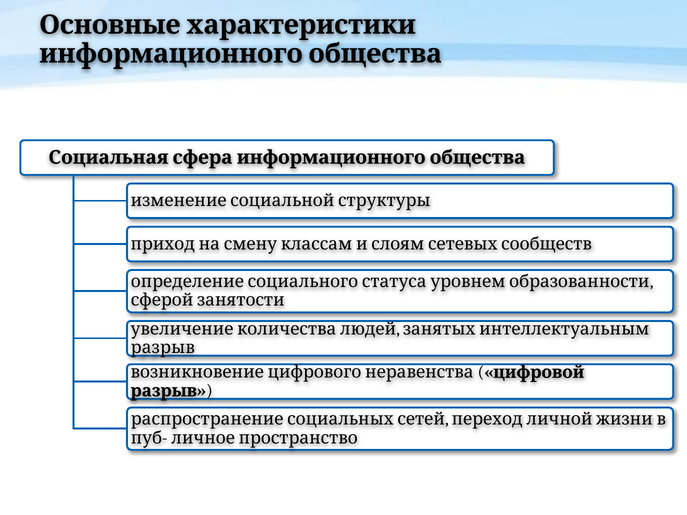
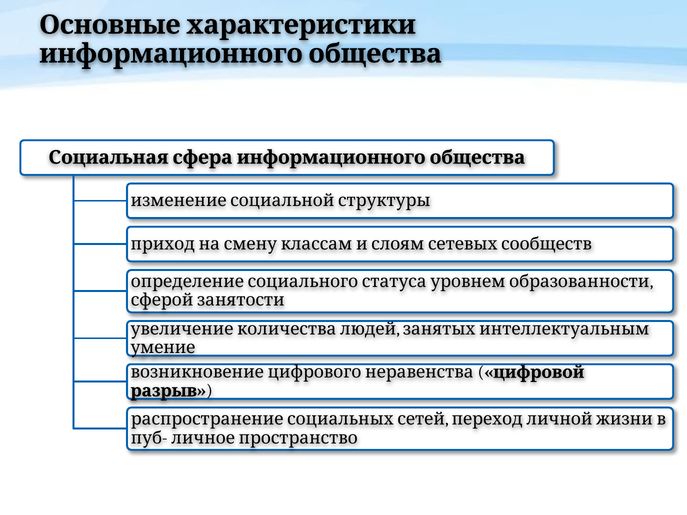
разрыв: разрыв -> умение (163, 348)
